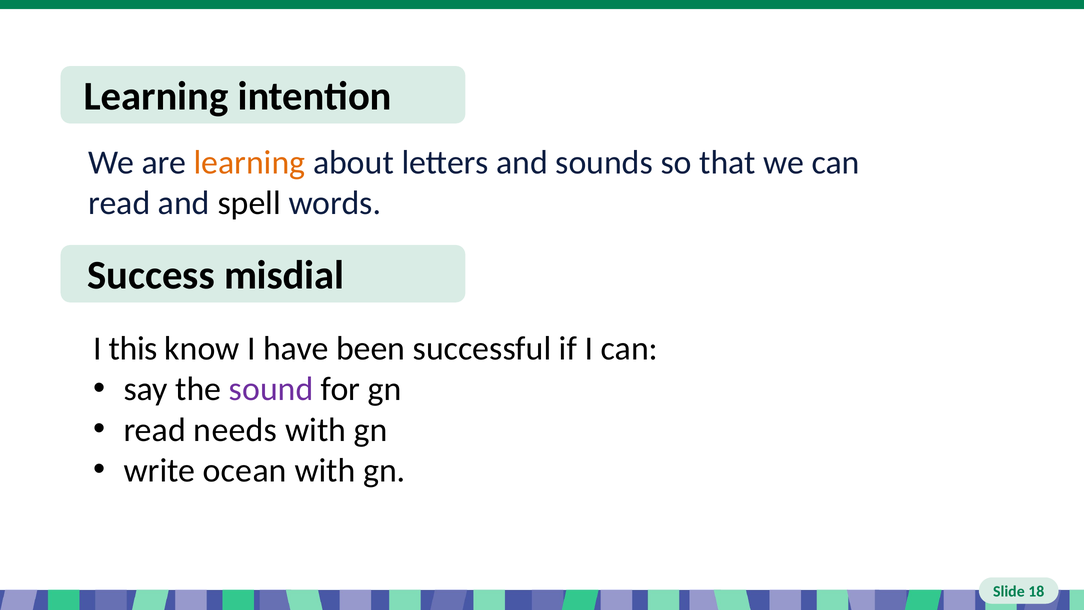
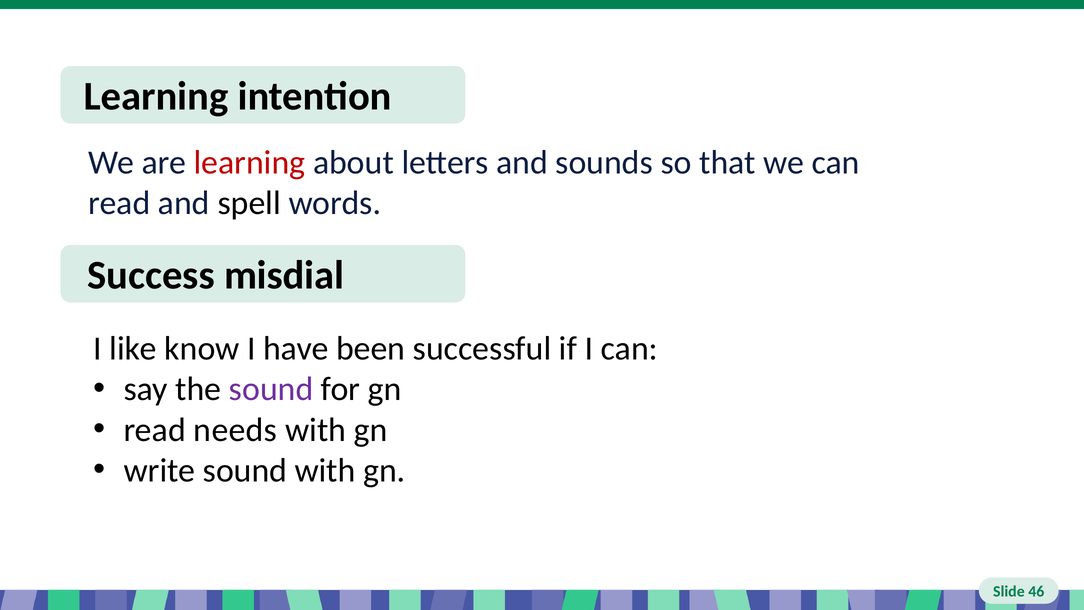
learning colour: orange -> red (249, 162)
this: this -> like (133, 348)
write ocean: ocean -> sound (245, 470)
18: 18 -> 46 (1036, 591)
